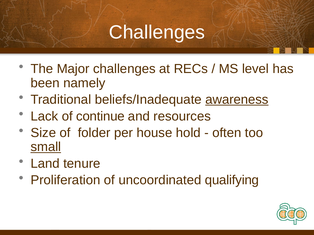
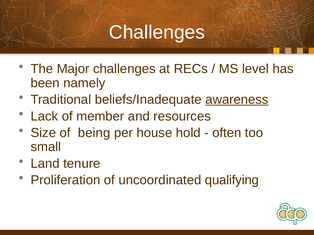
continue: continue -> member (100, 116)
folder: folder -> being (94, 133)
small underline: present -> none (46, 147)
